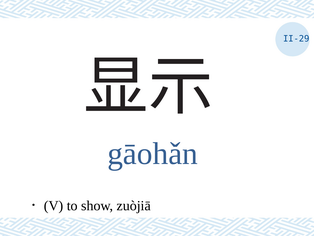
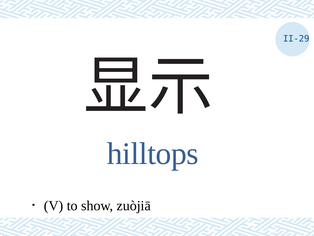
gāohǎn: gāohǎn -> hilltops (153, 153)
